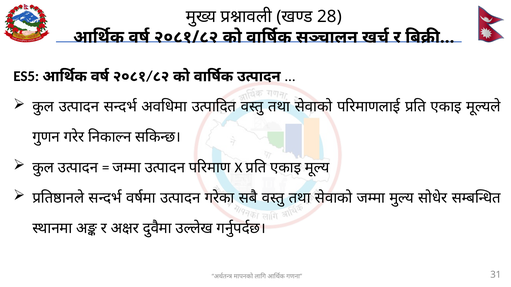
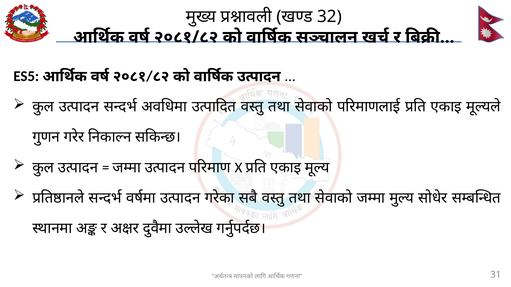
28: 28 -> 32 (329, 17)
